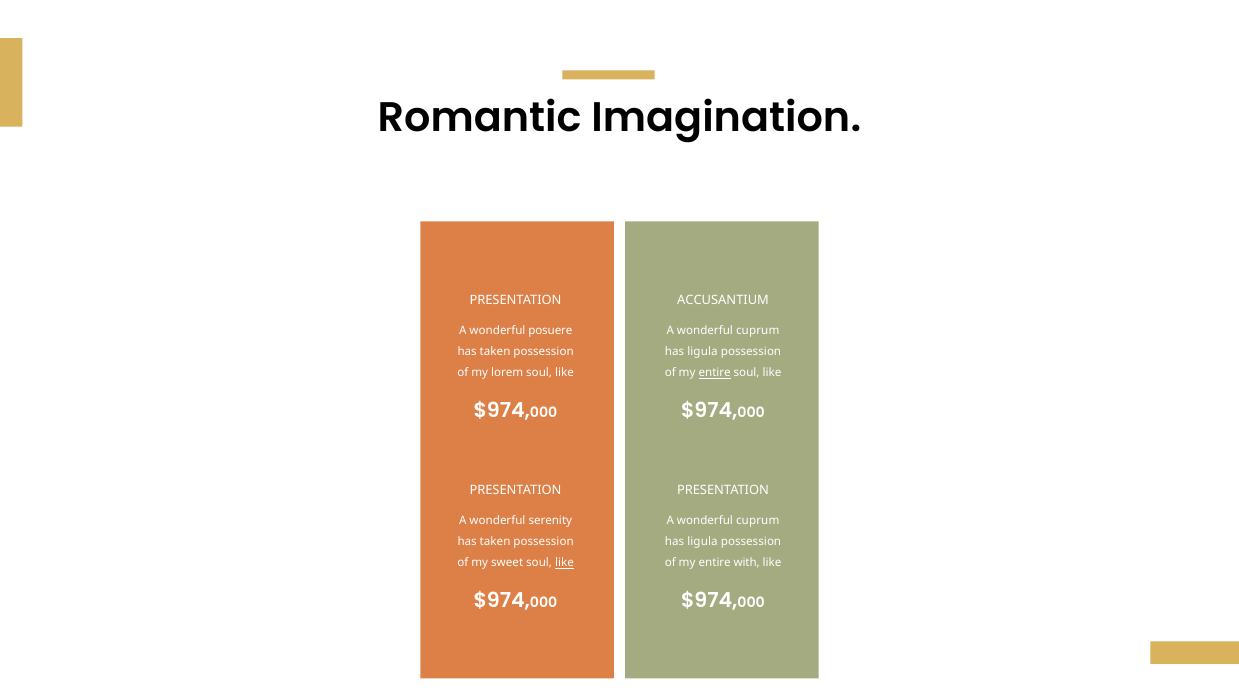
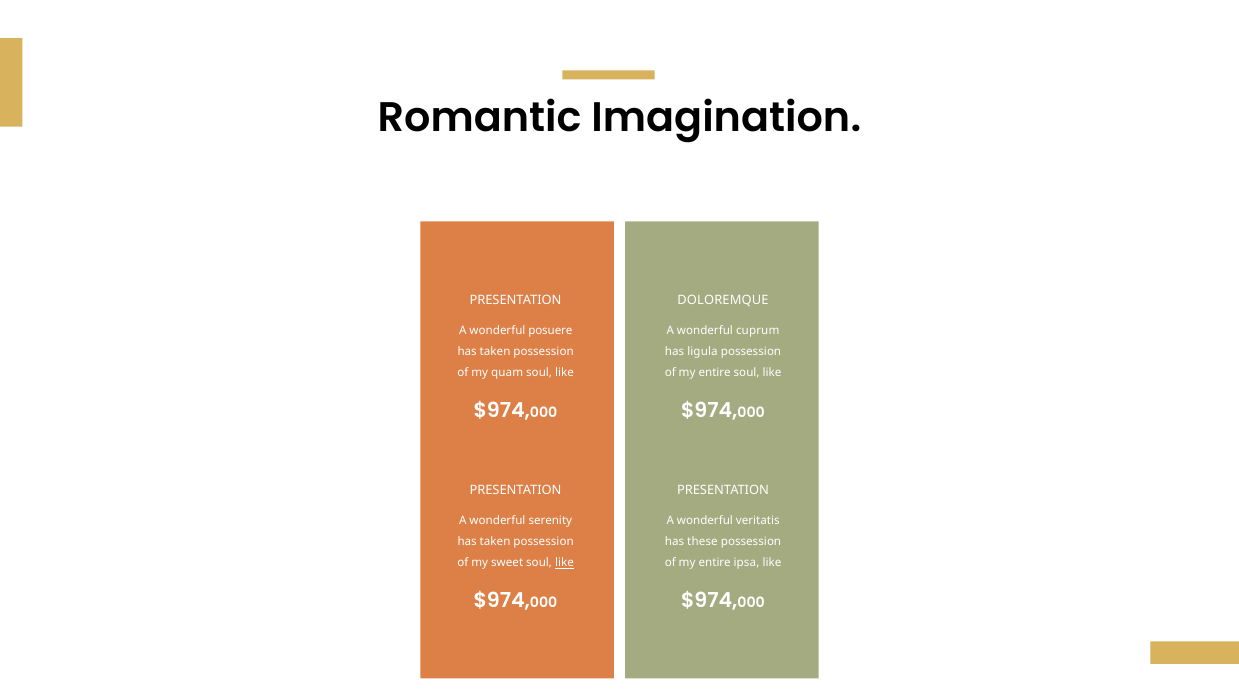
ACCUSANTIUM: ACCUSANTIUM -> DOLOREMQUE (723, 300)
lorem: lorem -> quam (507, 373)
entire underline: present -> none (715, 373)
cuprum: cuprum -> veritatis (758, 521)
ligula: ligula -> these (702, 542)
with: with -> ipsa (747, 563)
